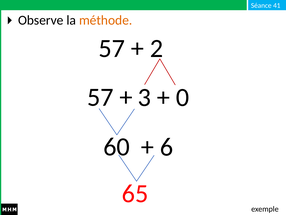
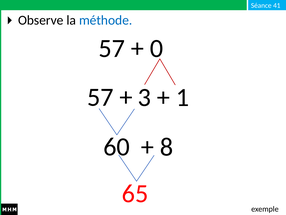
méthode colour: orange -> blue (106, 20)
2: 2 -> 0 (157, 48)
0: 0 -> 1 (183, 97)
6: 6 -> 8 (166, 147)
